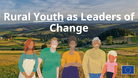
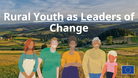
Leaders underline: none -> present (101, 17)
